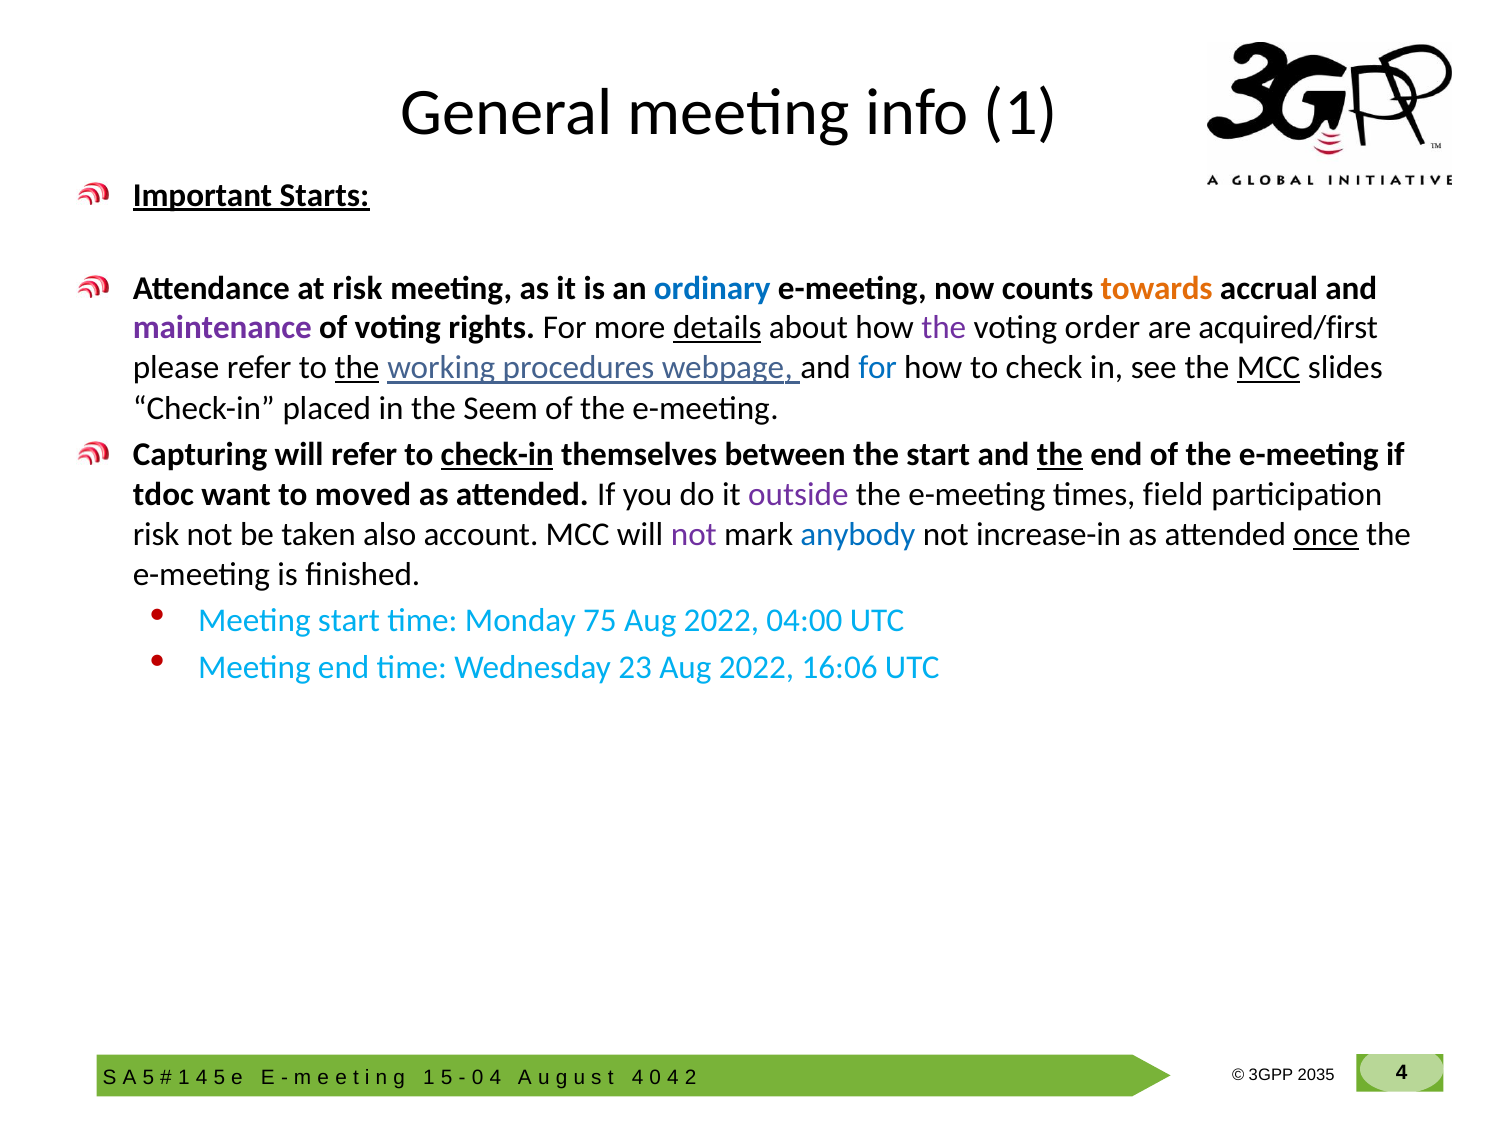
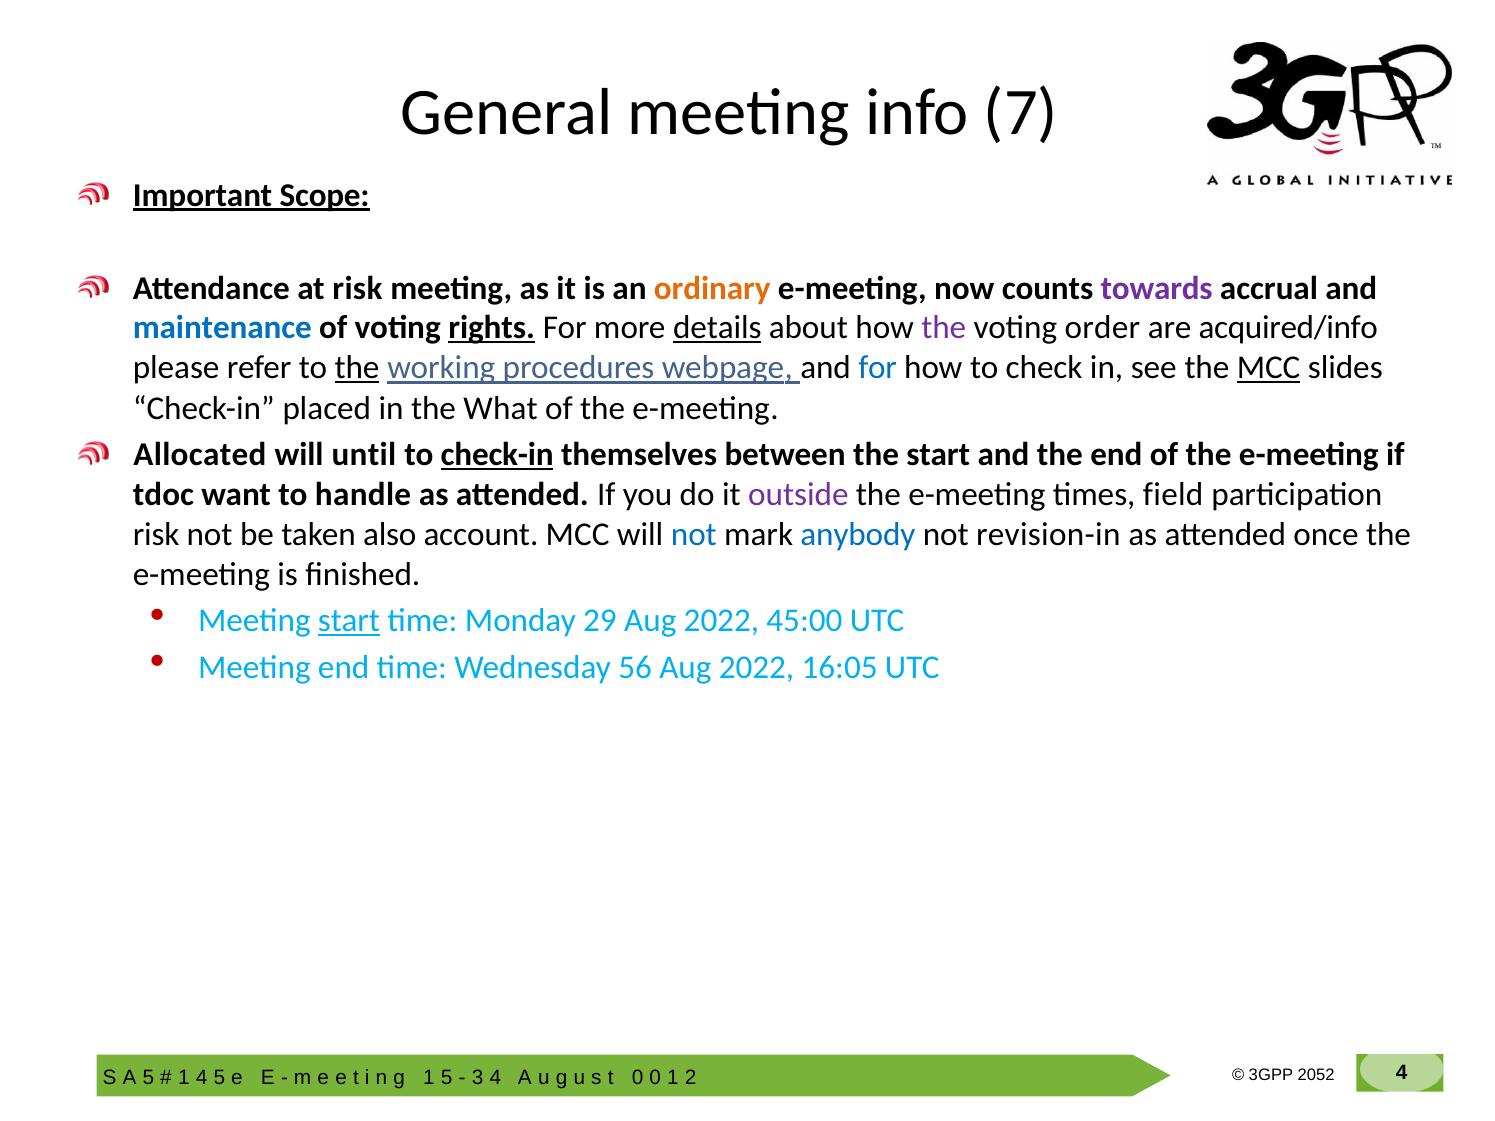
info 1: 1 -> 7 (1021, 112)
Starts: Starts -> Scope (325, 195)
ordinary colour: blue -> orange (712, 288)
towards colour: orange -> purple (1157, 288)
maintenance colour: purple -> blue (222, 328)
rights underline: none -> present (492, 328)
acquired/first: acquired/first -> acquired/info (1288, 328)
Seem: Seem -> What (501, 409)
Capturing: Capturing -> Allocated (200, 455)
will refer: refer -> until (364, 455)
the underline: present -> none (1060, 455)
moved: moved -> handle (363, 495)
not colour: purple -> blue (694, 535)
increase-in: increase-in -> revision-in (1048, 535)
once underline: present -> none (1326, 535)
start underline: none -> present (349, 621)
75: 75 -> 29 (600, 621)
04:00: 04:00 -> 45:00 (804, 621)
23: 23 -> 56 (635, 668)
16:06: 16:06 -> 16:05 (840, 668)
2035: 2035 -> 2052 (1316, 1075)
0: 0 -> 3 (478, 1078)
4: 4 -> 0 (638, 1078)
4: 4 -> 1 (673, 1078)
